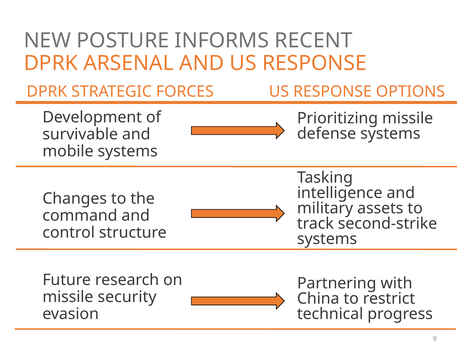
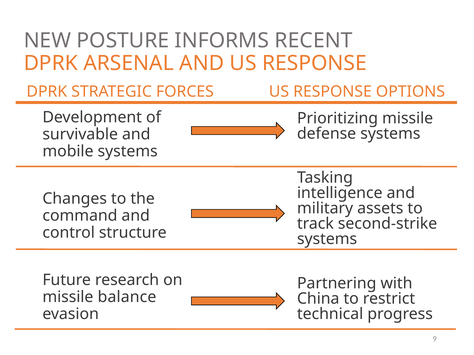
security: security -> balance (127, 297)
